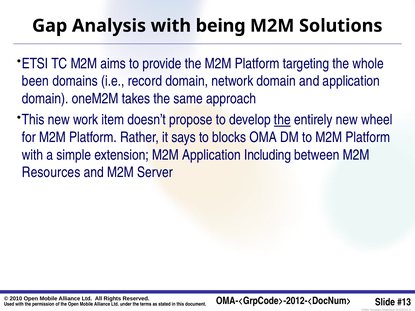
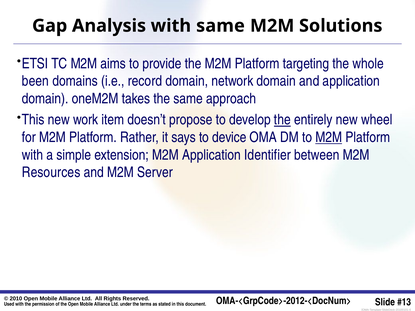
with being: being -> same (220, 26)
blocks: blocks -> device (229, 137)
M2M underline: none -> present (329, 137)
Including: Including -> Identifier (268, 155)
